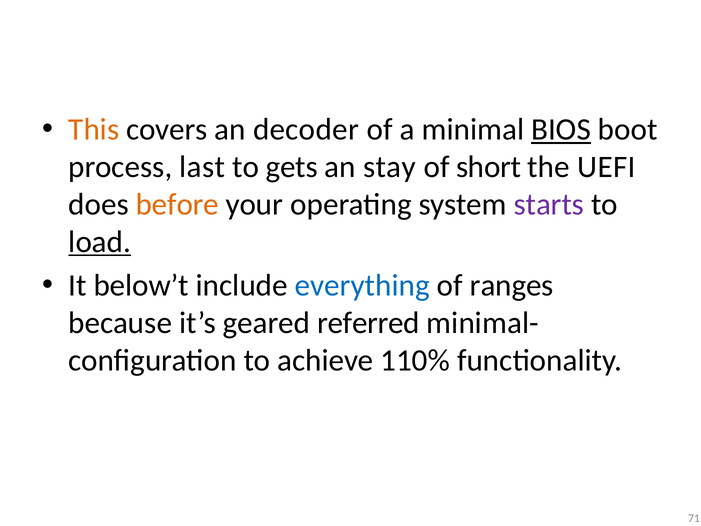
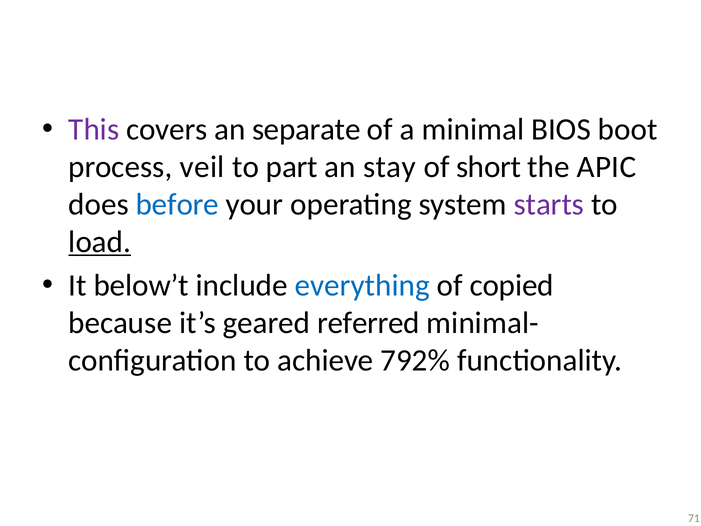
This colour: orange -> purple (94, 130)
decoder: decoder -> separate (306, 130)
BIOS underline: present -> none (561, 130)
last: last -> veil (202, 167)
gets: gets -> part (292, 167)
UEFI: UEFI -> APIC (606, 167)
before colour: orange -> blue (177, 204)
ranges: ranges -> copied (512, 285)
110%: 110% -> 792% (415, 360)
